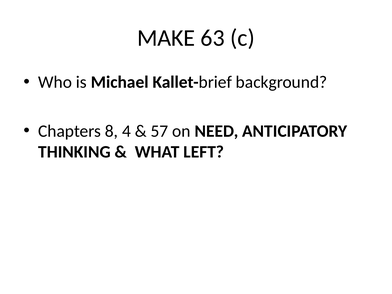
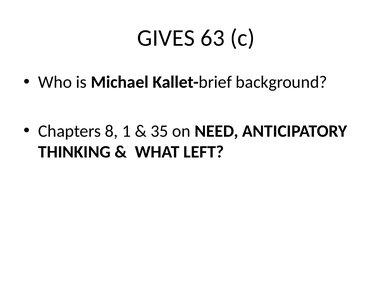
MAKE: MAKE -> GIVES (166, 38)
4: 4 -> 1 (126, 131)
57: 57 -> 35 (159, 131)
